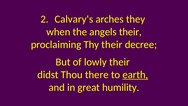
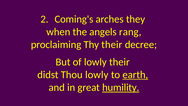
Calvary's: Calvary's -> Coming's (74, 19)
angels their: their -> rang (130, 32)
Thou there: there -> lowly (97, 75)
humility underline: none -> present (121, 87)
